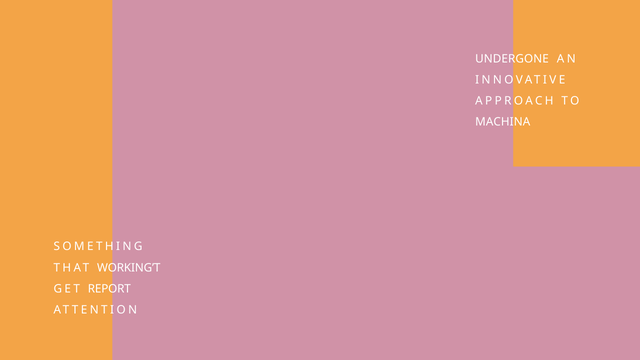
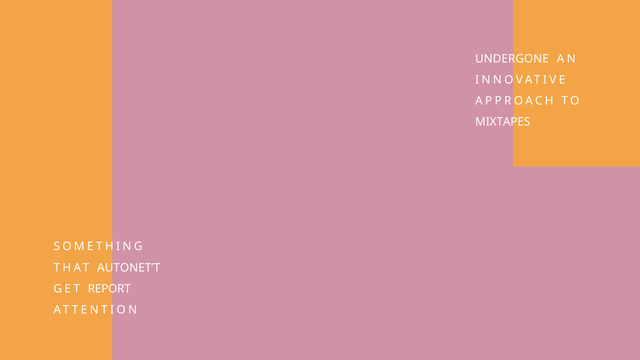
MACHINA: MACHINA -> MIXTAPES (503, 122)
WORKING’T: WORKING’T -> AUTONET’T (129, 268)
